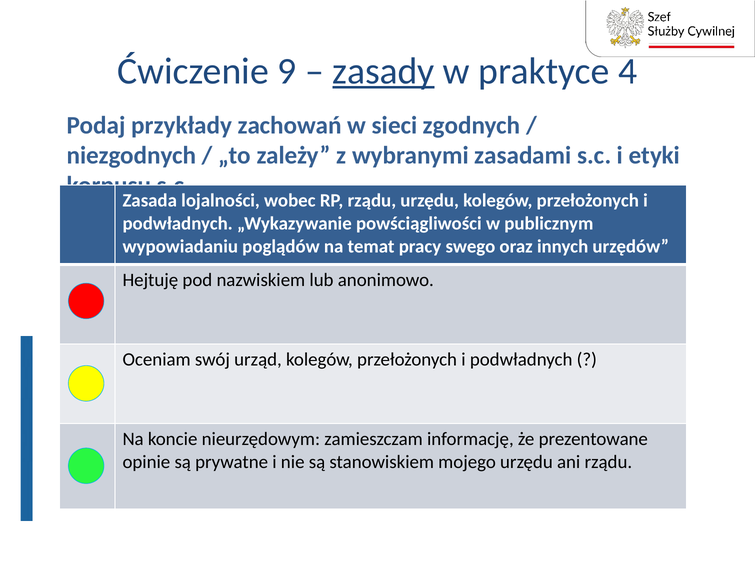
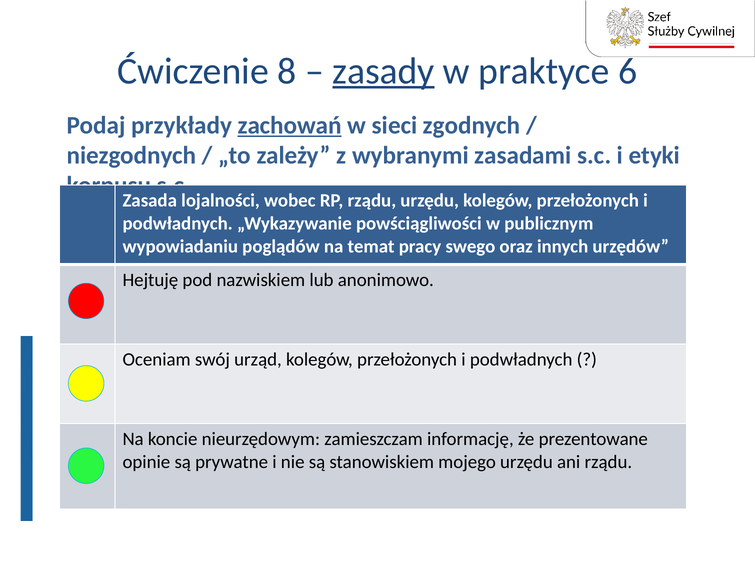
9: 9 -> 8 (287, 71)
4: 4 -> 6 (628, 71)
zachowań underline: none -> present (290, 125)
